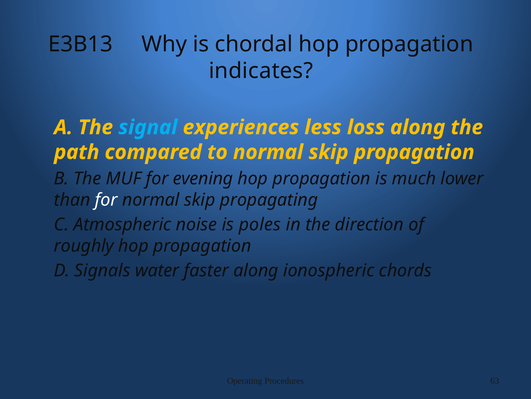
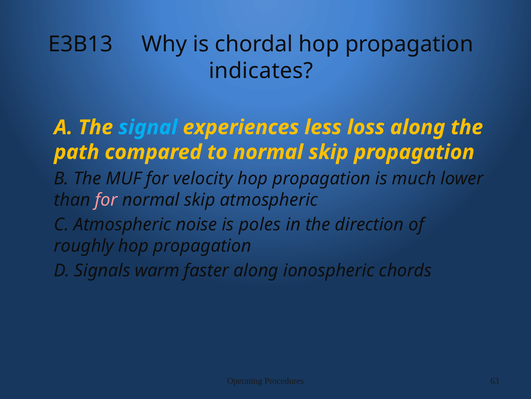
evening: evening -> velocity (203, 178)
for colour: white -> pink (106, 200)
skip propagating: propagating -> atmospheric (269, 200)
water: water -> warm (157, 270)
